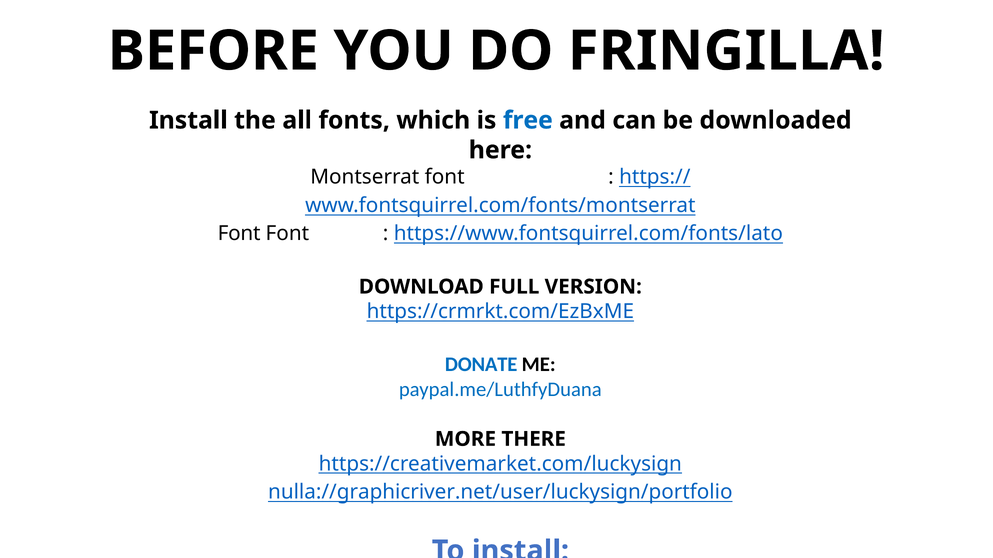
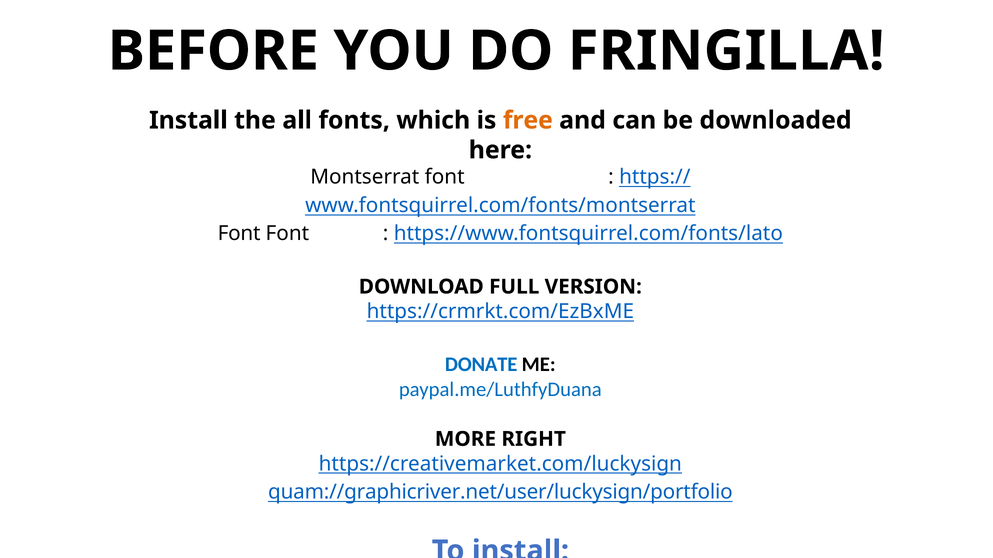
free colour: blue -> orange (528, 120)
THERE: THERE -> RIGHT (534, 439)
nulla://graphicriver.net/user/luckysign/portfolio: nulla://graphicriver.net/user/luckysign/portfolio -> quam://graphicriver.net/user/luckysign/portfolio (500, 493)
